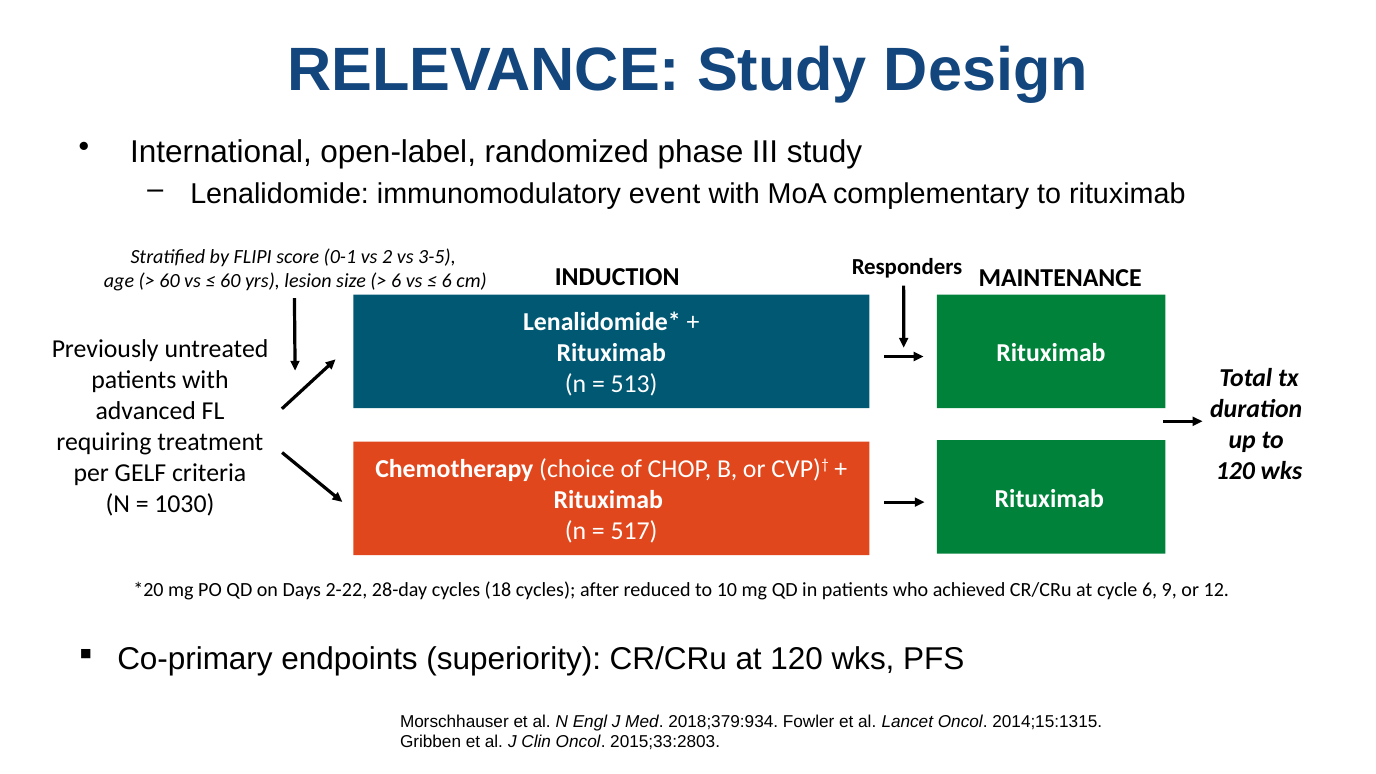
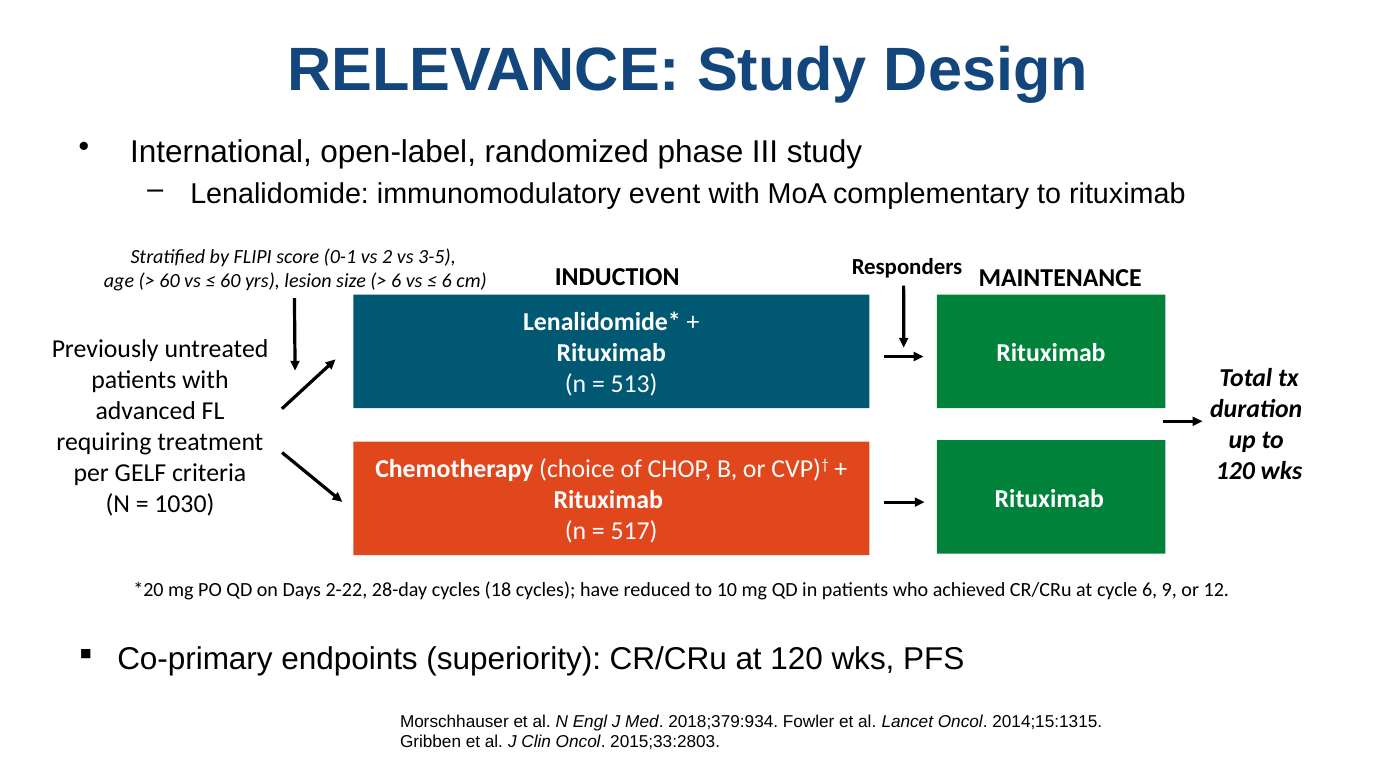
after: after -> have (600, 590)
